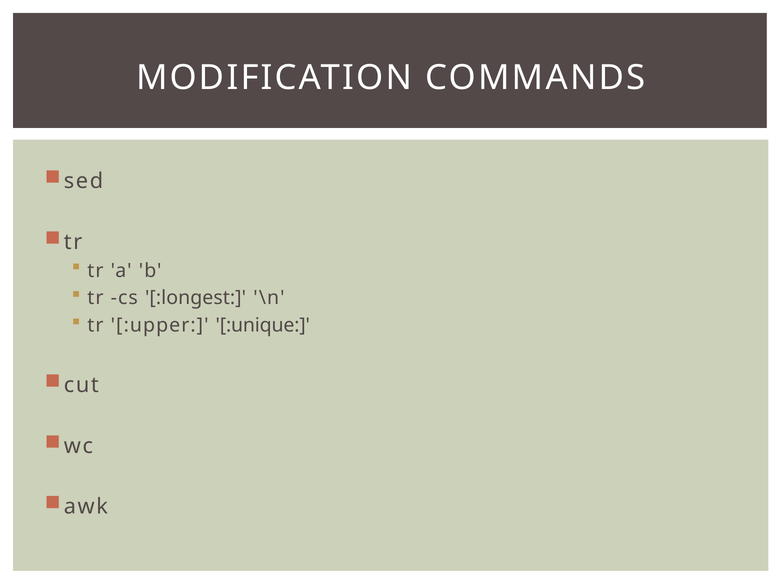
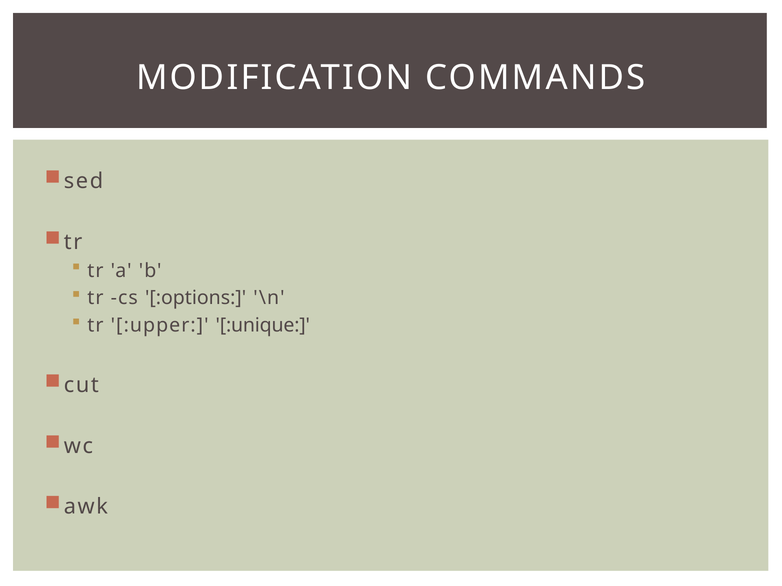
:longest: :longest -> :options (196, 298)
